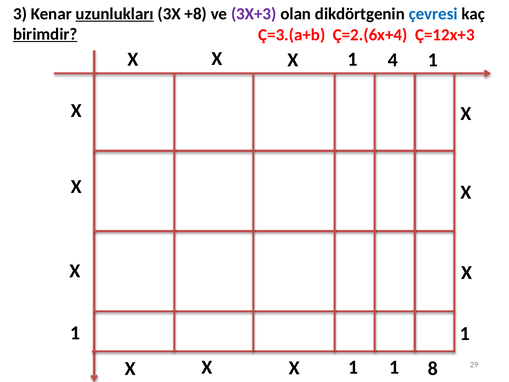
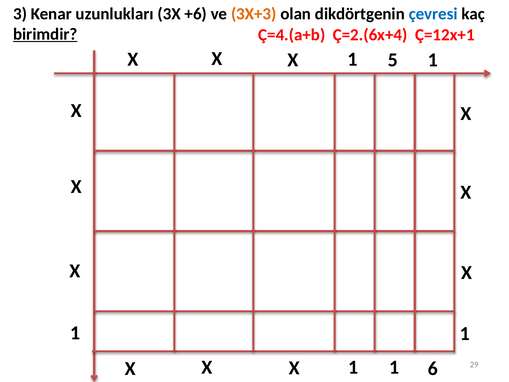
uzunlukları underline: present -> none (115, 14)
+8: +8 -> +6 (196, 14)
3X+3 colour: purple -> orange (254, 14)
Ç=3.(a+b: Ç=3.(a+b -> Ç=4.(a+b (292, 35)
Ç=12x+3: Ç=12x+3 -> Ç=12x+1 (445, 35)
4: 4 -> 5 (393, 60)
8: 8 -> 6 (433, 368)
